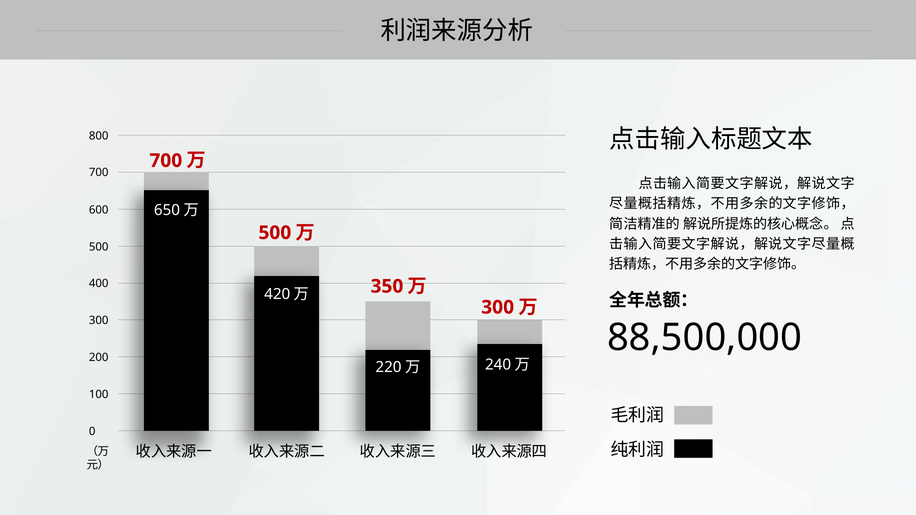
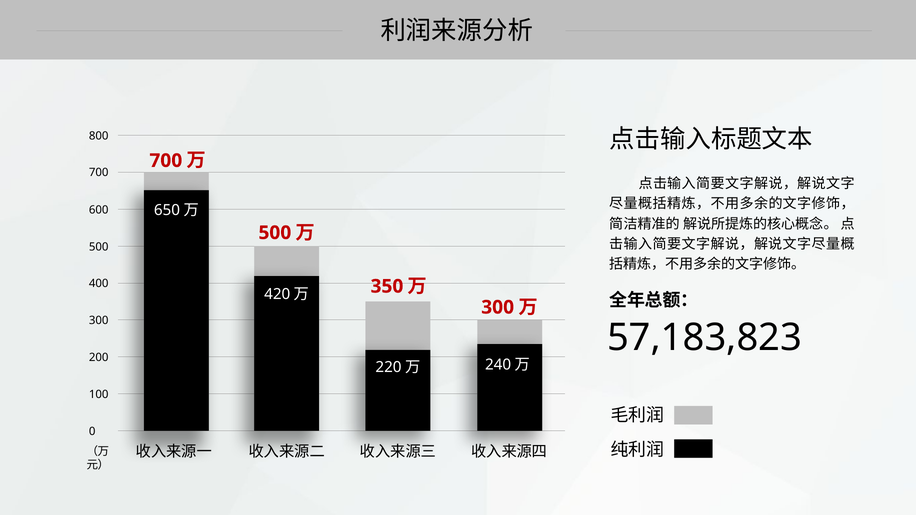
88,500,000: 88,500,000 -> 57,183,823 (705, 338)
